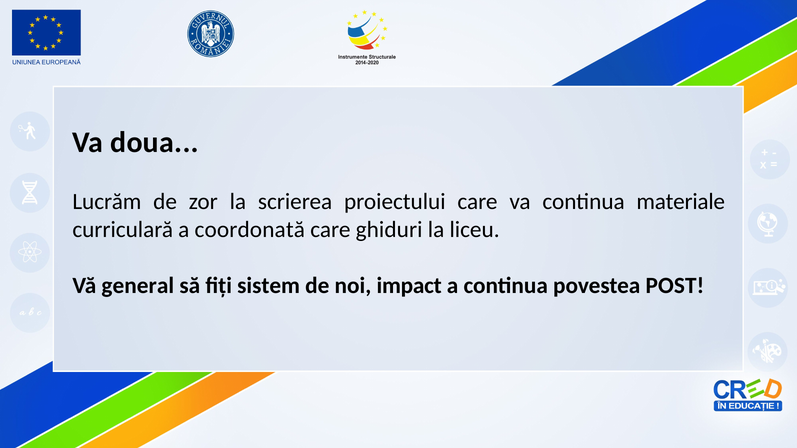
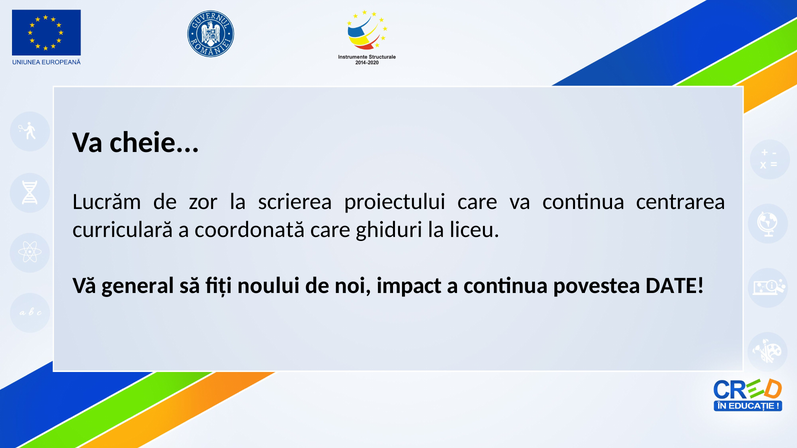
doua: doua -> cheie (155, 142)
materiale: materiale -> centrarea (681, 202)
sistem: sistem -> noului (268, 286)
POST: POST -> DATE (675, 286)
